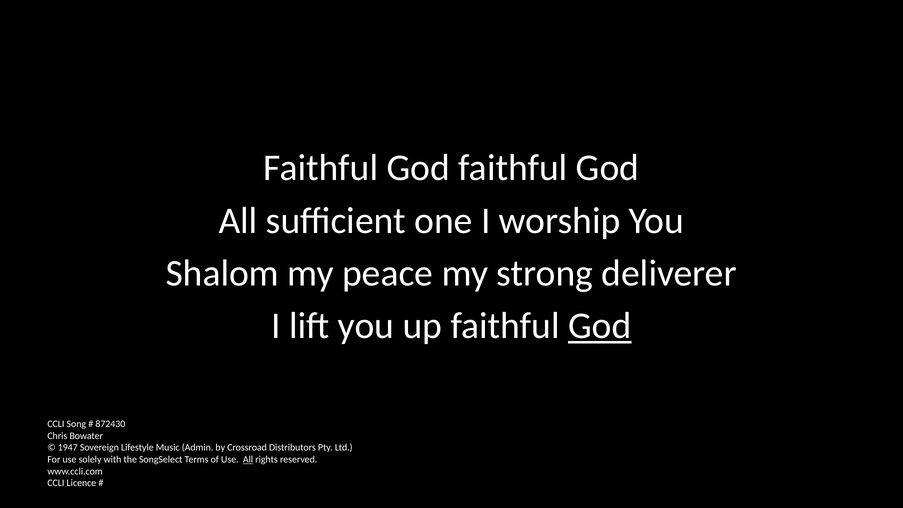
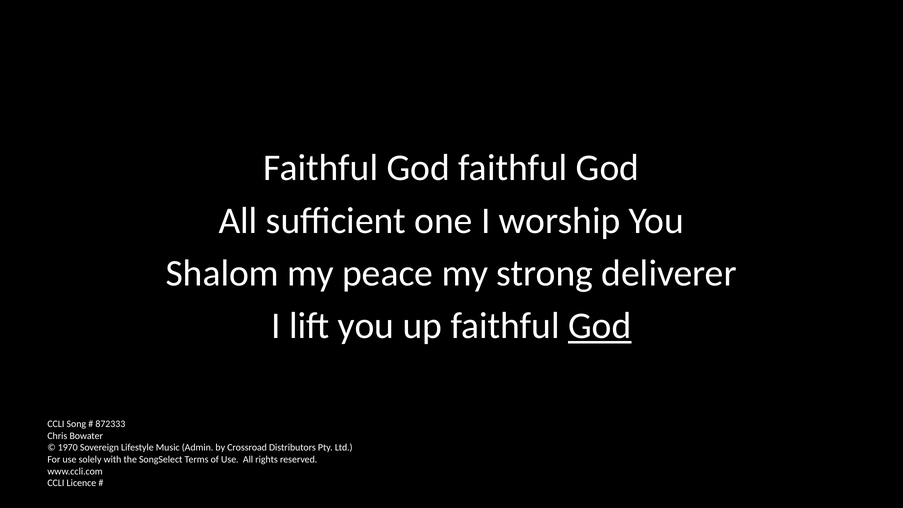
872430: 872430 -> 872333 (110, 424)
1947: 1947 -> 1970 (68, 448)
All underline: present -> none (248, 459)
